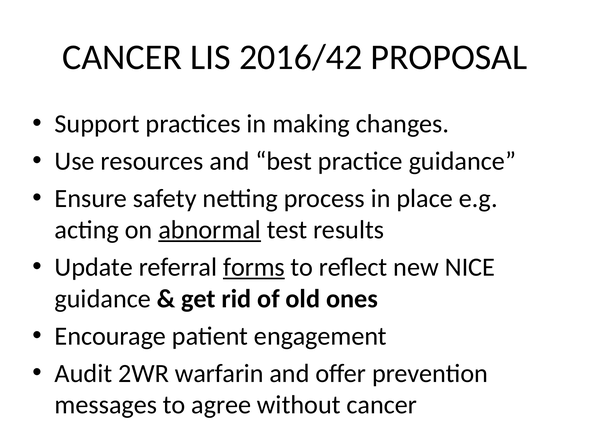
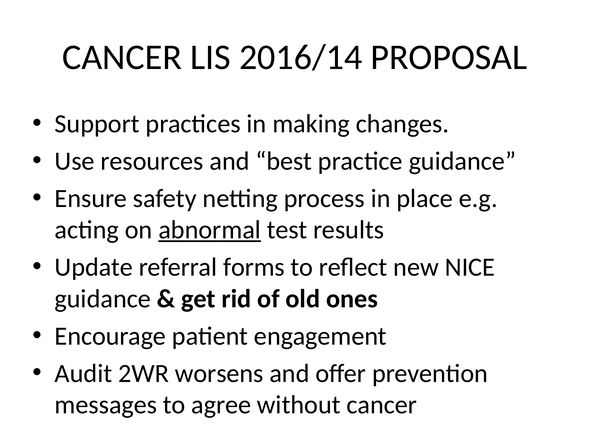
2016/42: 2016/42 -> 2016/14 (301, 57)
forms underline: present -> none (254, 267)
warfarin: warfarin -> worsens (219, 373)
